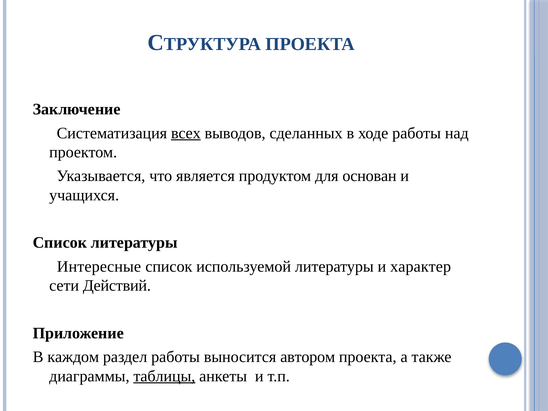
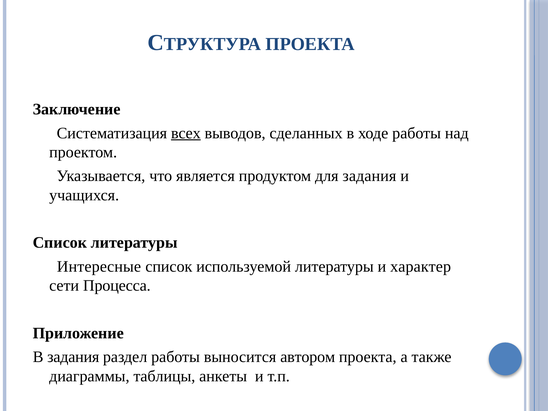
для основан: основан -> задания (369, 176)
Действий: Действий -> Процесса (117, 286)
В каждом: каждом -> задания (73, 357)
таблицы underline: present -> none (164, 376)
